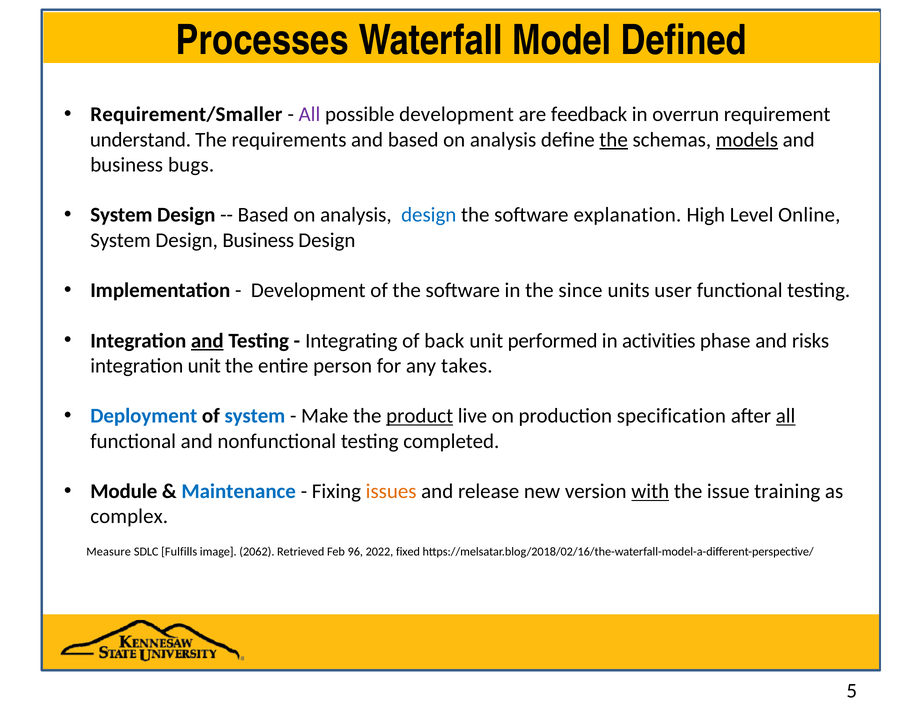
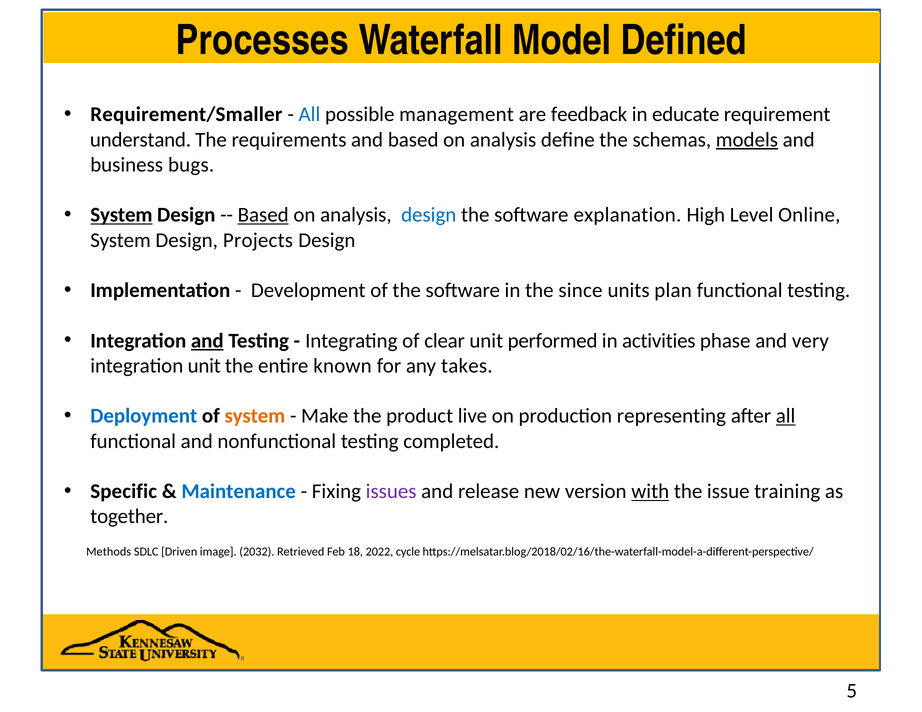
All colour: purple -> blue (309, 115)
possible development: development -> management (456, 115)
overrun: overrun -> educate (686, 115)
the underline: present -> none (614, 140)
System underline: none -> present (121, 215)
Based underline: none -> present (263, 215)
Design Business: Business -> Projects (258, 240)
user: user -> plan (673, 291)
back: back -> clear (445, 341)
risks: risks -> very (810, 341)
person: person -> known (343, 366)
system colour: blue -> orange (255, 416)
product underline: present -> none (420, 416)
specification: specification -> representing (671, 416)
Module: Module -> Specific (124, 492)
issues colour: orange -> purple (391, 492)
complex: complex -> together (129, 517)
Measure: Measure -> Methods (109, 552)
Fulfills: Fulfills -> Driven (179, 552)
2062: 2062 -> 2032 (257, 552)
96: 96 -> 18 (355, 552)
fixed: fixed -> cycle (408, 552)
